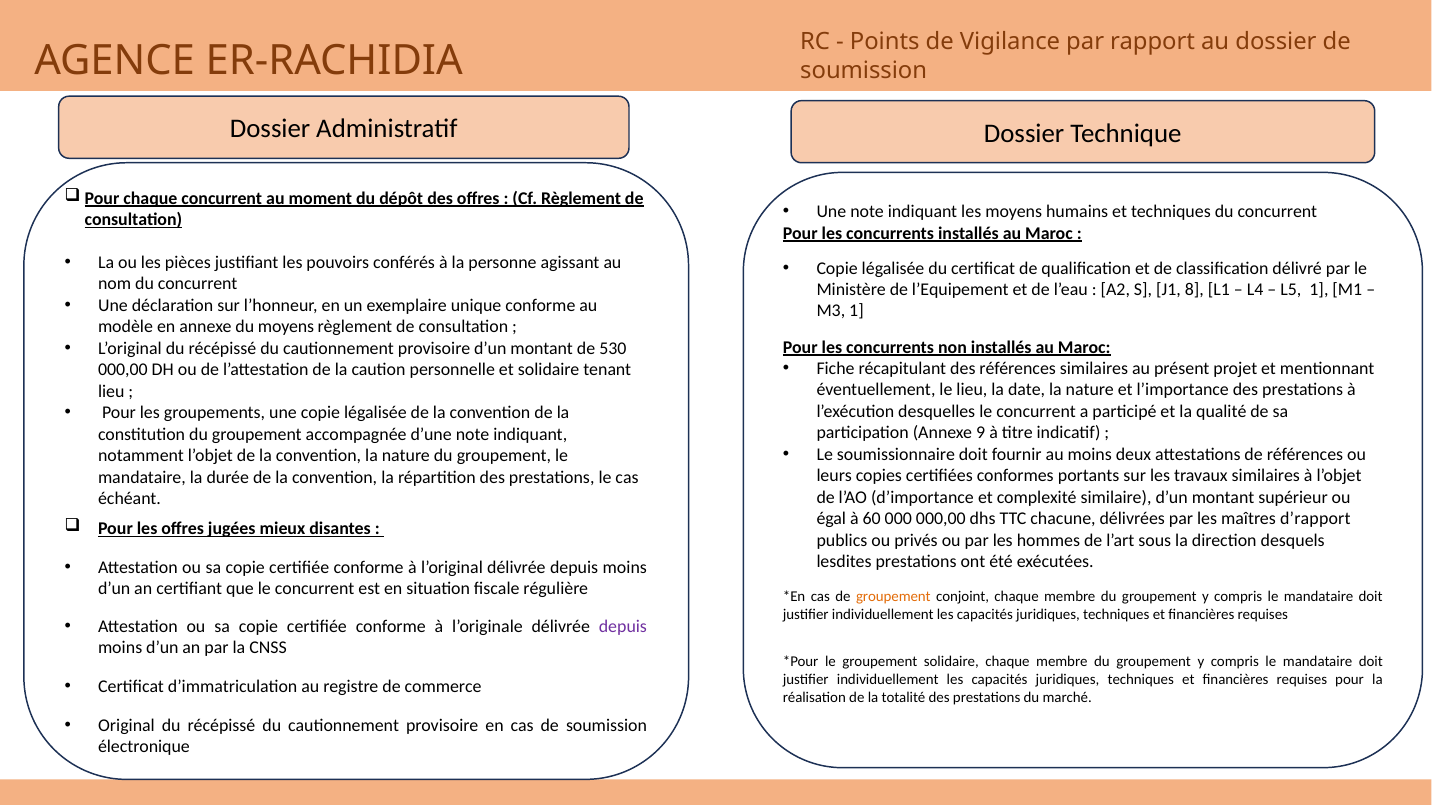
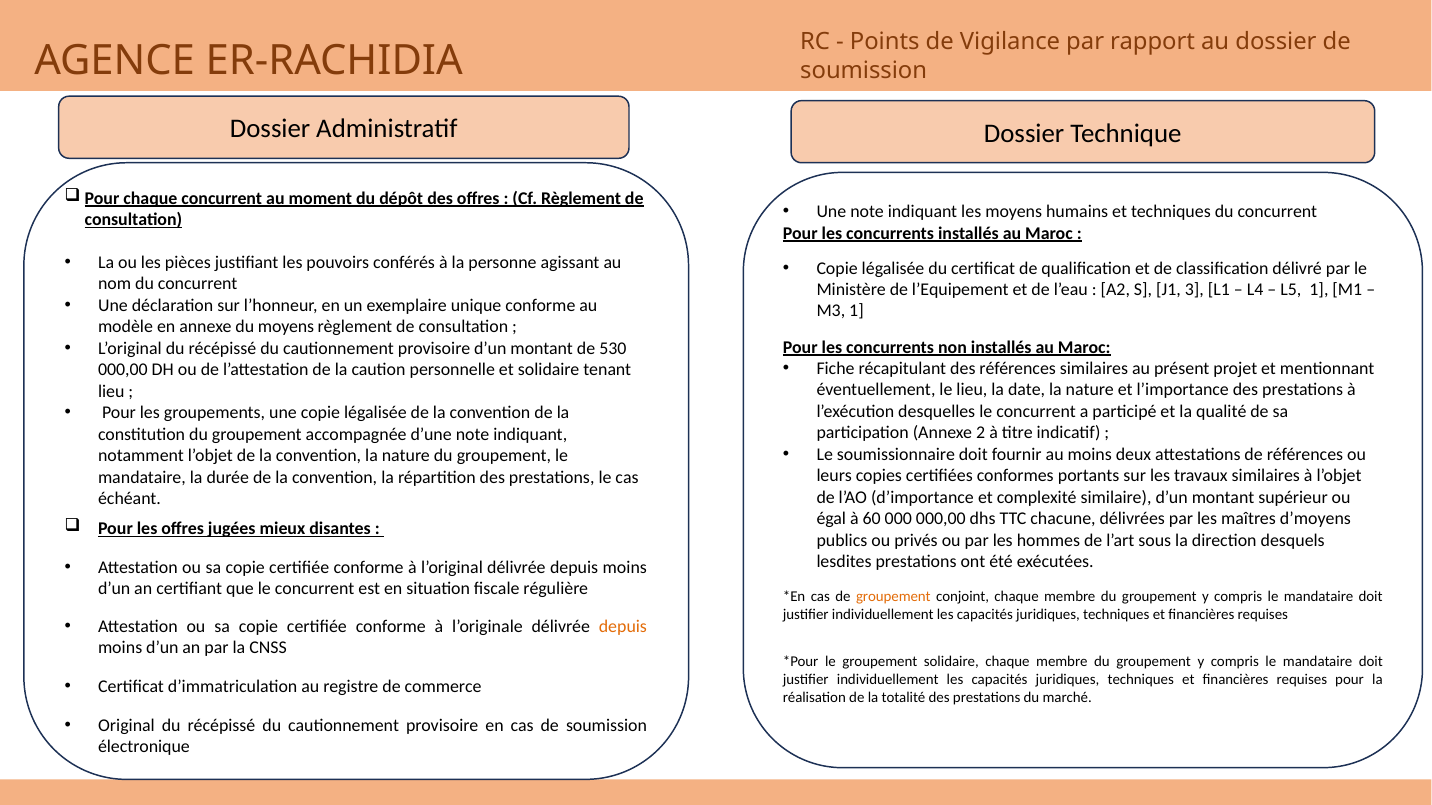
8: 8 -> 3 (1194, 290)
9: 9 -> 2 (981, 433)
d’rapport: d’rapport -> d’moyens (1315, 519)
depuis colour: purple -> orange (623, 627)
